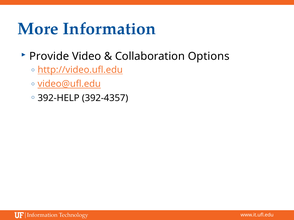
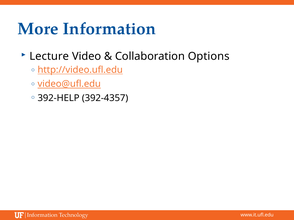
Provide: Provide -> Lecture (49, 56)
